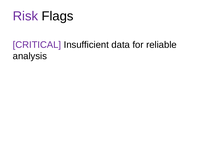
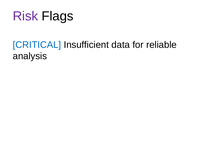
CRITICAL colour: purple -> blue (37, 45)
